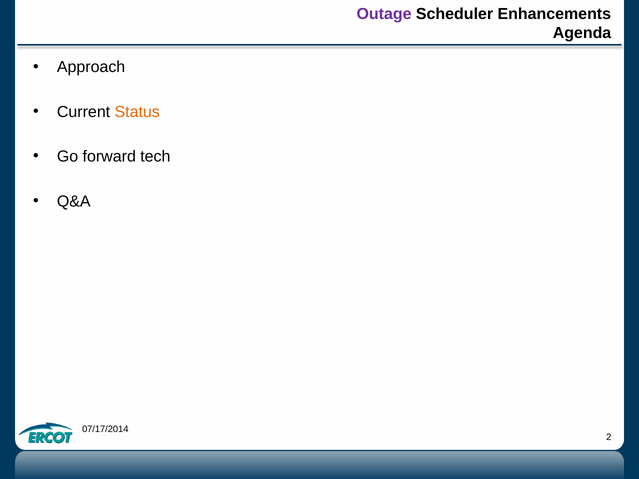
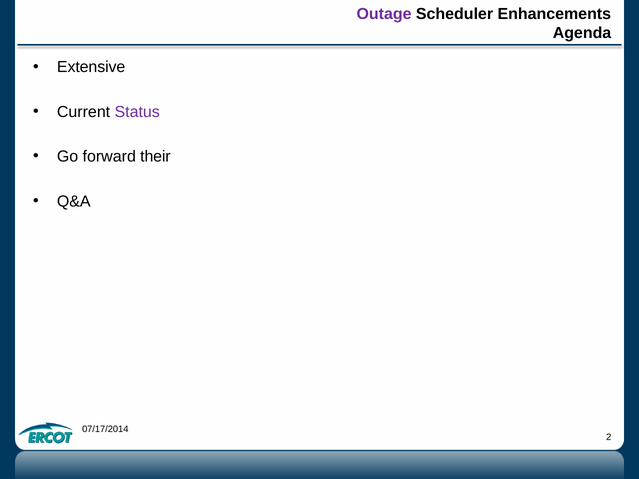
Approach: Approach -> Extensive (91, 67)
Status colour: orange -> purple (137, 112)
tech: tech -> their (155, 157)
